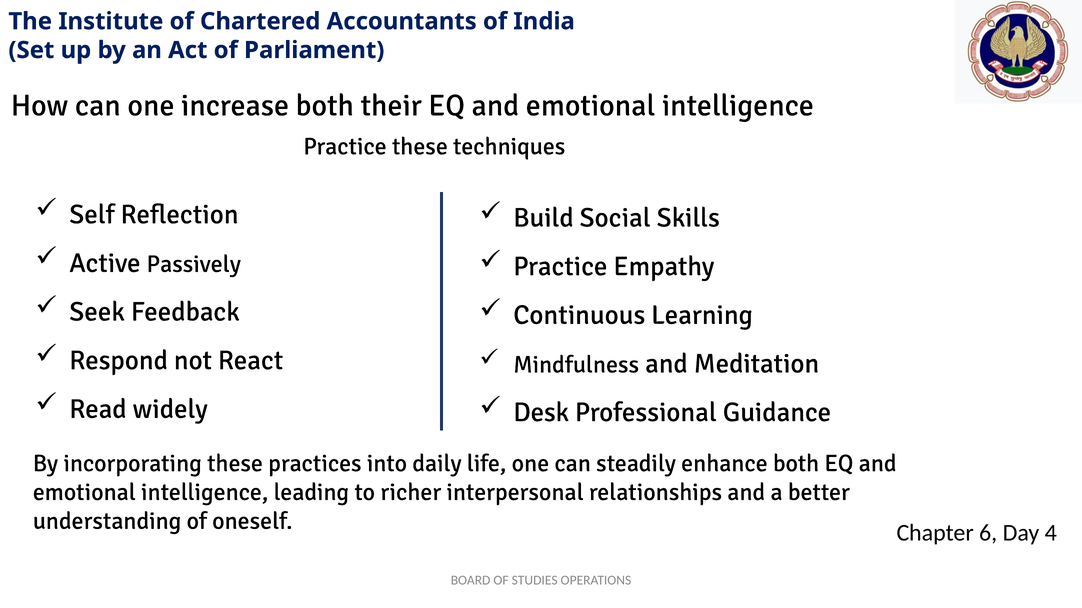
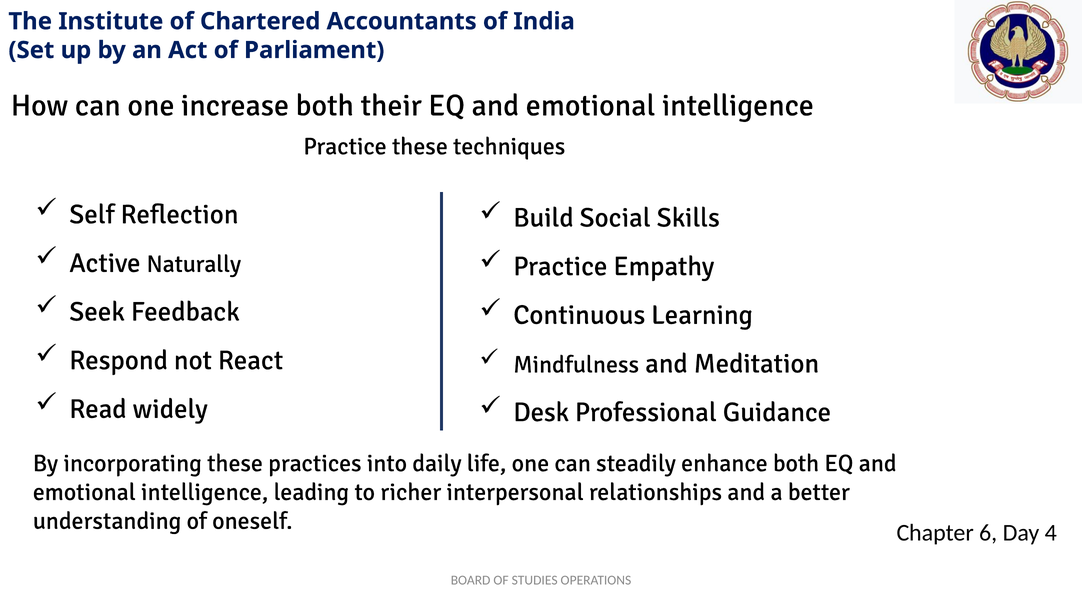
Passively: Passively -> Naturally (194, 264)
